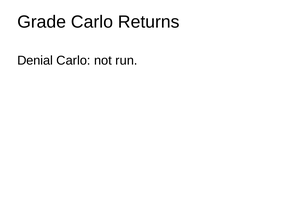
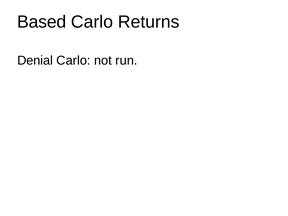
Grade: Grade -> Based (42, 22)
